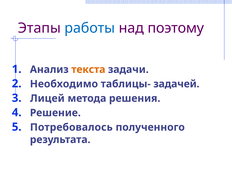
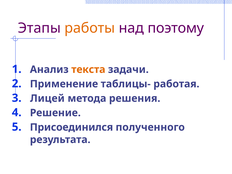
работы colour: blue -> orange (90, 28)
Необходимо: Необходимо -> Применение (64, 84)
задачей: задачей -> работая (176, 84)
Потребовалось: Потребовалось -> Присоединился (71, 127)
